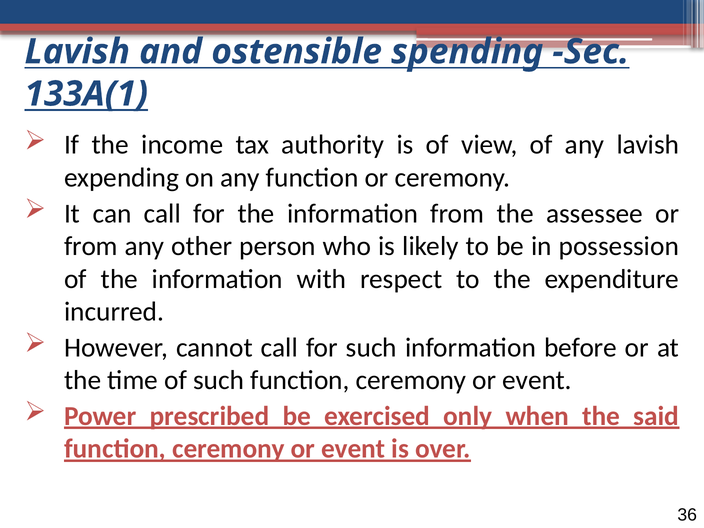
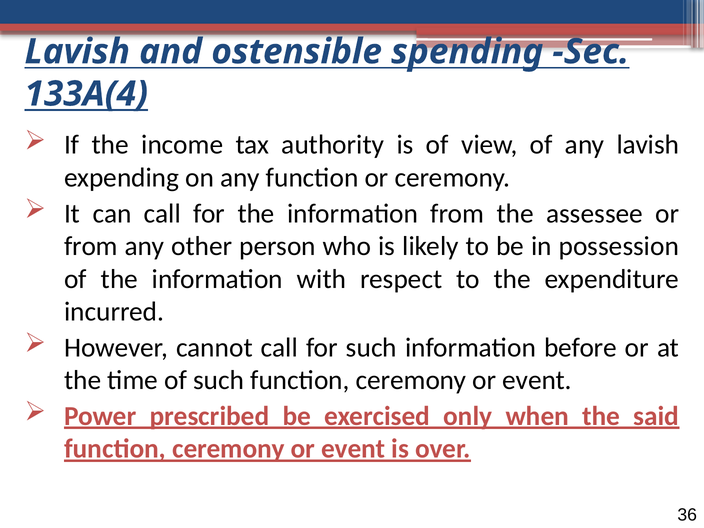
133A(1: 133A(1 -> 133A(4 (86, 94)
